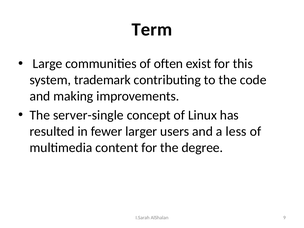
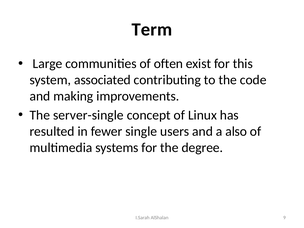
trademark: trademark -> associated (102, 80)
larger: larger -> single (141, 131)
less: less -> also (236, 131)
content: content -> systems (117, 148)
